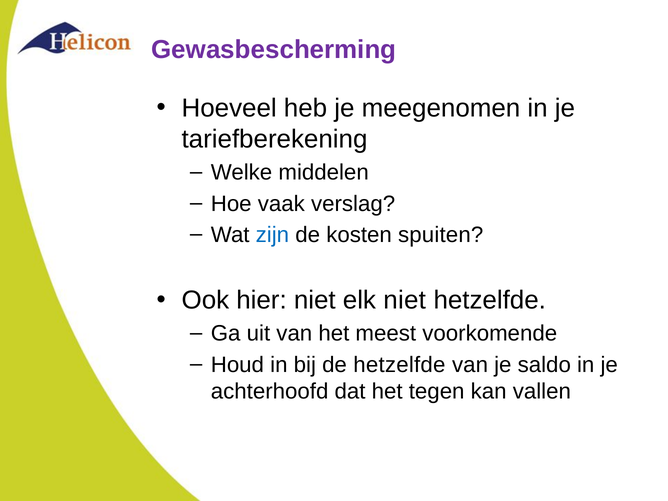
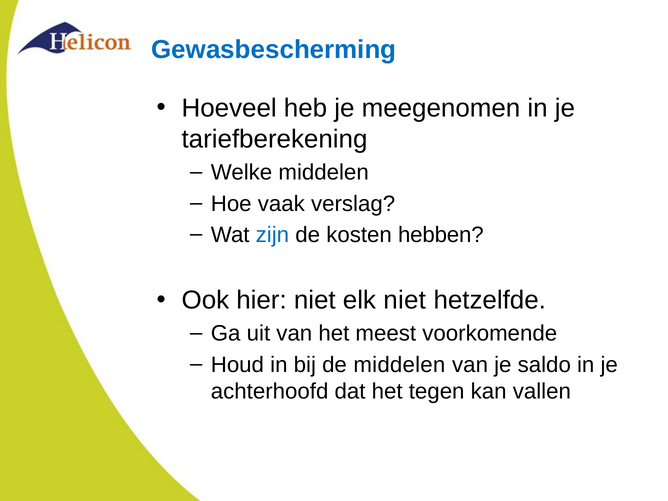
Gewasbescherming colour: purple -> blue (274, 50)
spuiten: spuiten -> hebben (441, 235)
de hetzelfde: hetzelfde -> middelen (399, 365)
